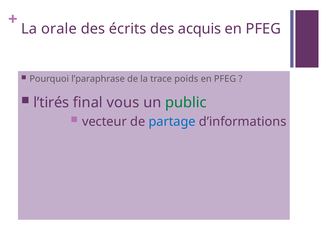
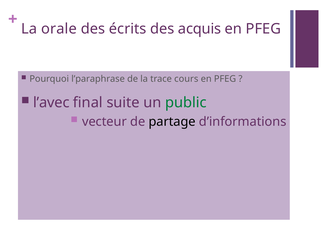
poids: poids -> cours (186, 79)
l’tirés: l’tirés -> l’avec (51, 103)
vous: vous -> suite (123, 103)
partage colour: blue -> black (172, 122)
